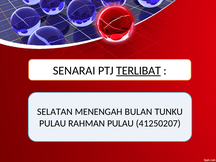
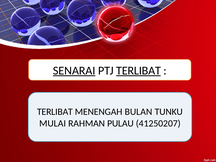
SENARAI underline: none -> present (74, 71)
SELATAN: SELATAN -> TERLIBAT (55, 112)
PULAU: PULAU -> MULAI (53, 123)
